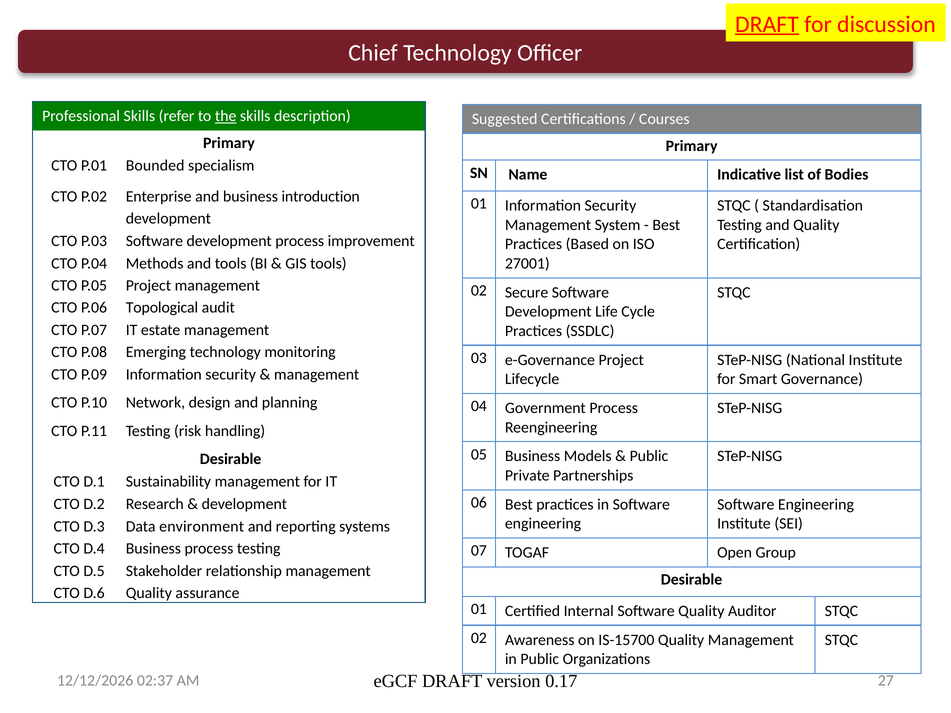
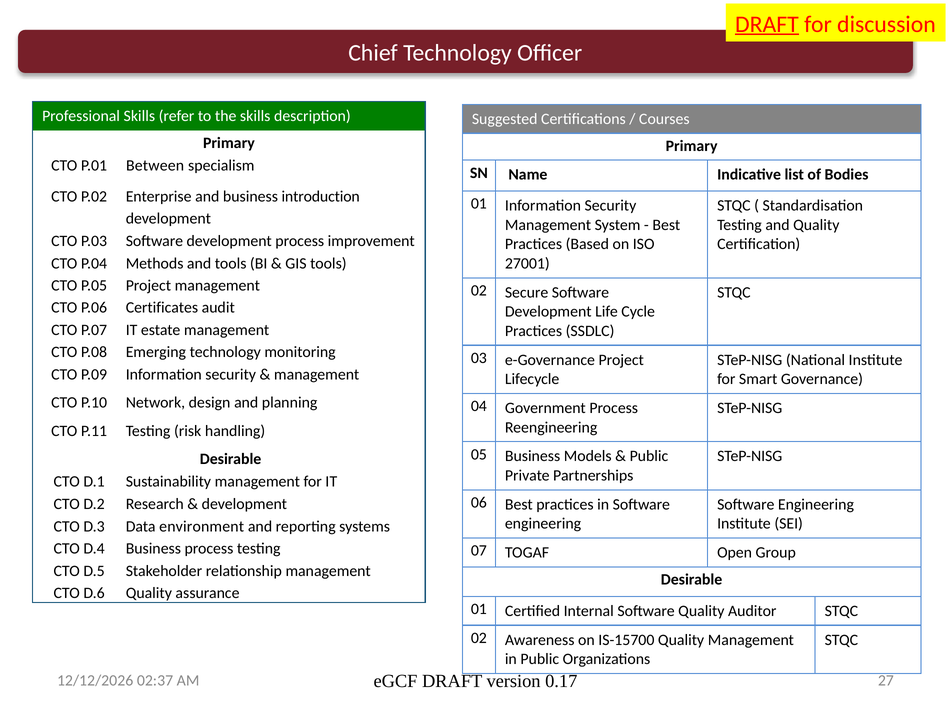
the underline: present -> none (226, 116)
Bounded: Bounded -> Between (155, 166)
Topological: Topological -> Certificates (162, 308)
